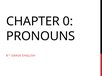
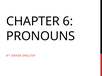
0: 0 -> 6 (68, 21)
